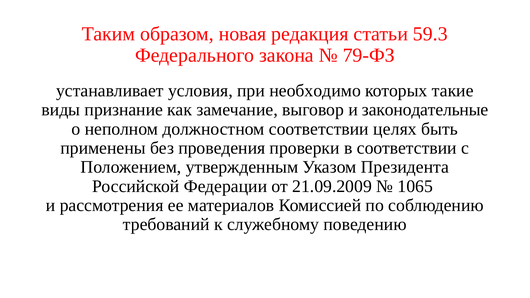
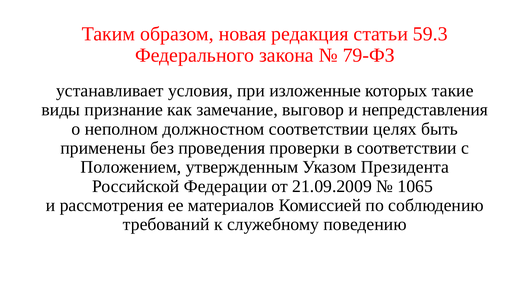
необходимо: необходимо -> изложенные (315, 91)
законодательные: законодательные -> непредставления (425, 110)
